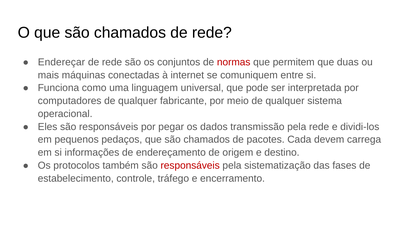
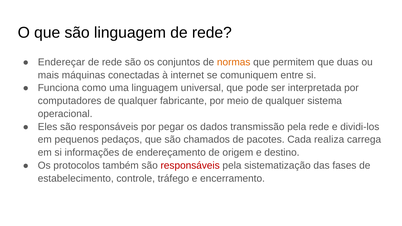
O que são chamados: chamados -> linguagem (130, 33)
normas colour: red -> orange (234, 62)
devem: devem -> realiza (329, 140)
